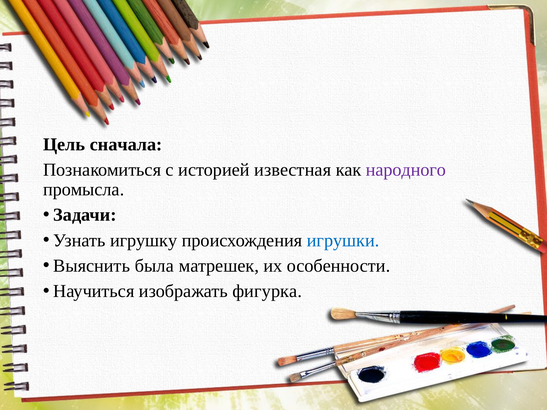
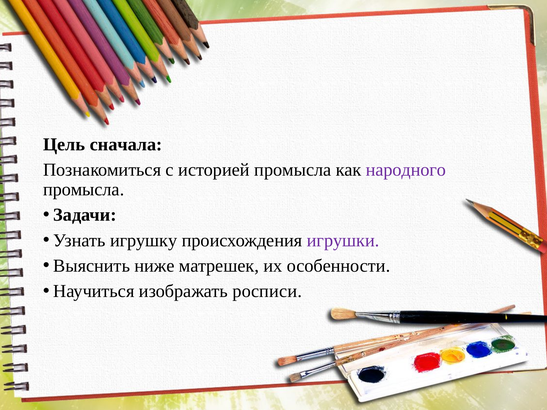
историей известная: известная -> промысла (293, 170)
игрушки colour: blue -> purple (343, 240)
была: была -> ниже (155, 266)
фигурка: фигурка -> росписи (267, 291)
